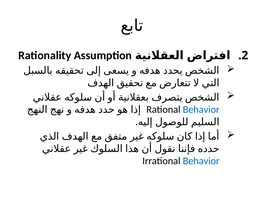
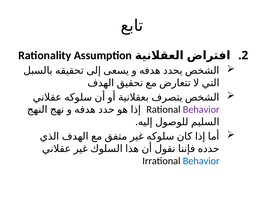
Behavior colour: blue -> purple (201, 110)
